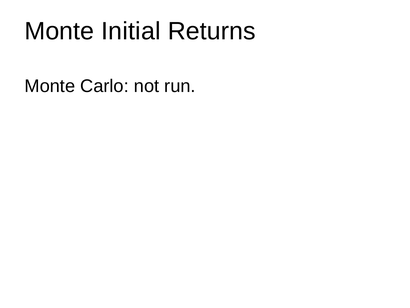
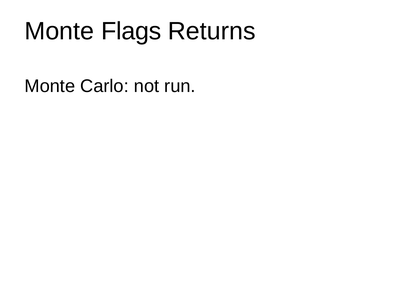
Initial: Initial -> Flags (131, 31)
